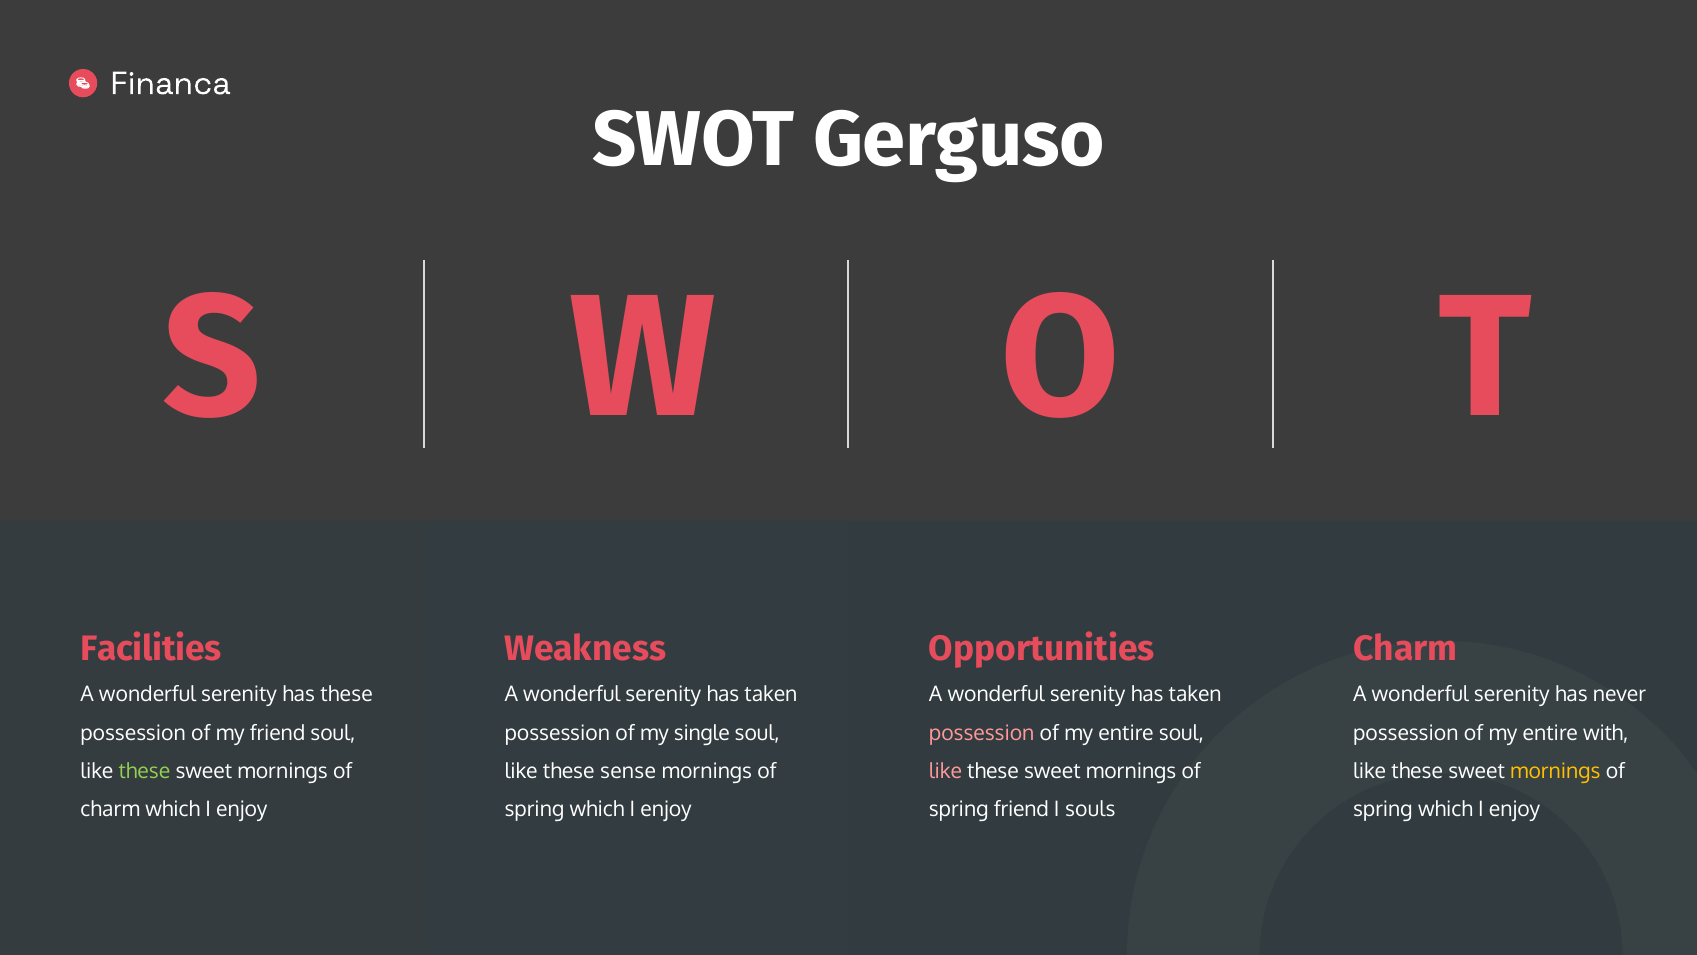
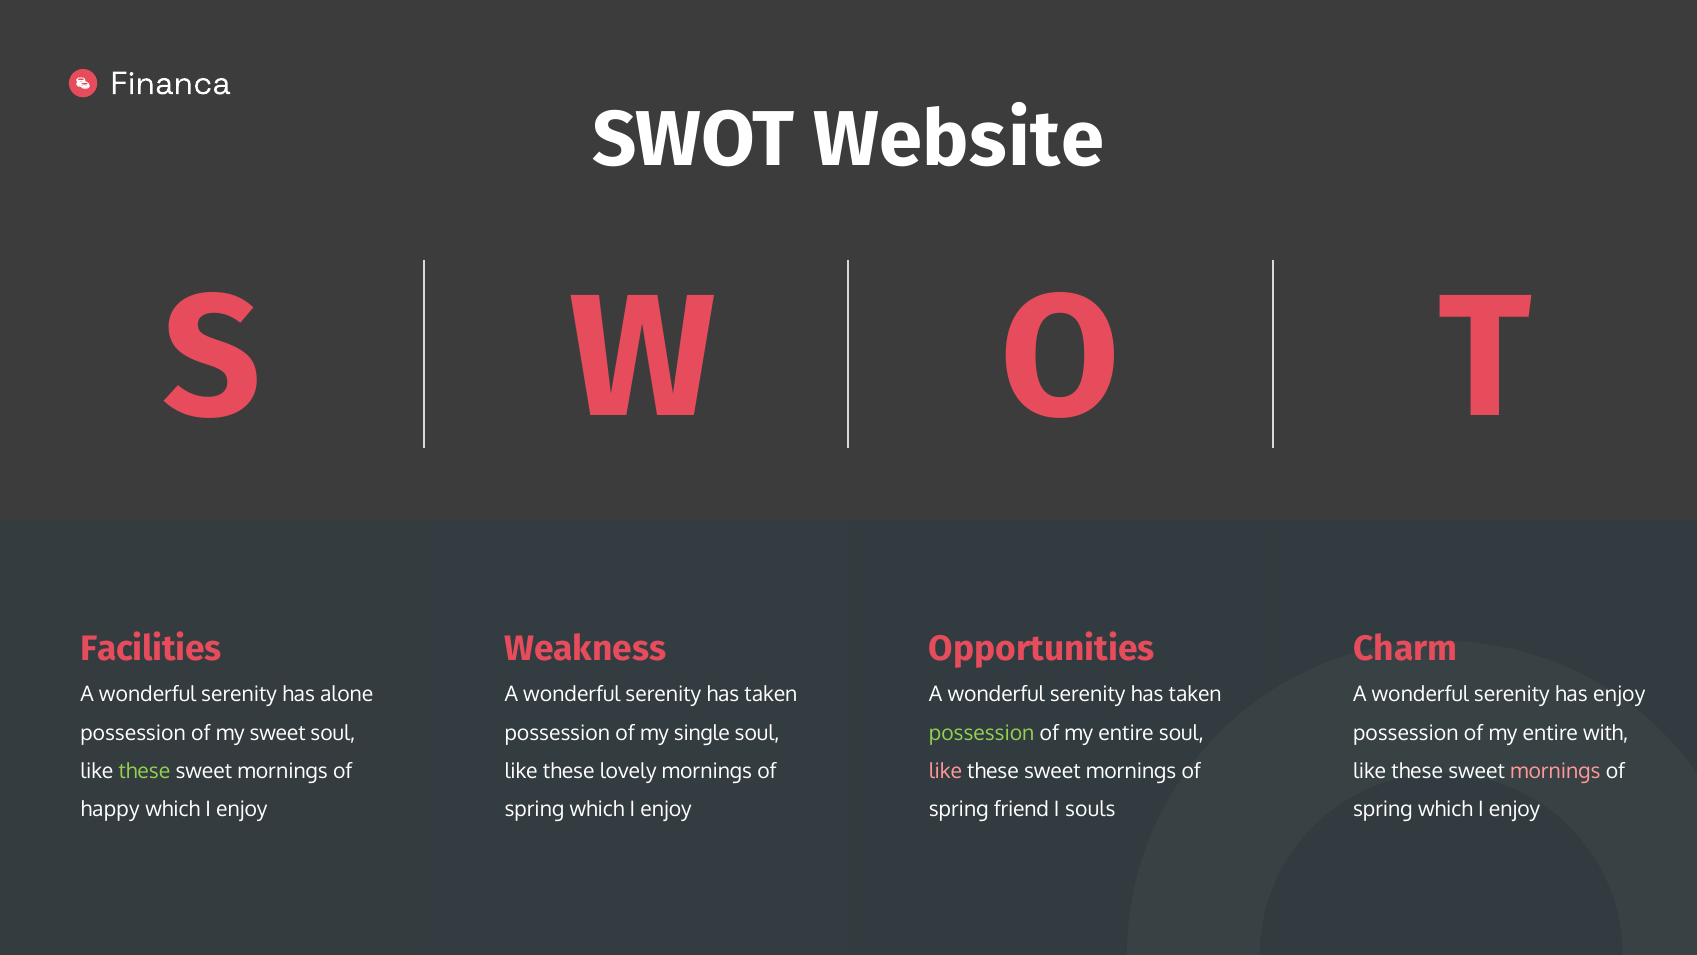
Gerguso: Gerguso -> Website (959, 140)
has these: these -> alone (347, 695)
has never: never -> enjoy (1619, 695)
my friend: friend -> sweet (278, 733)
possession colour: pink -> light green (982, 733)
sense: sense -> lovely (628, 771)
mornings colour: yellow -> pink (1555, 771)
charm: charm -> happy (110, 809)
